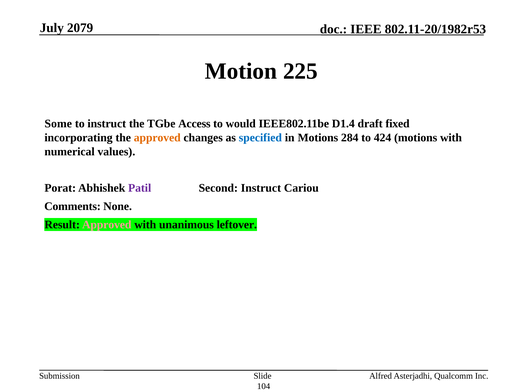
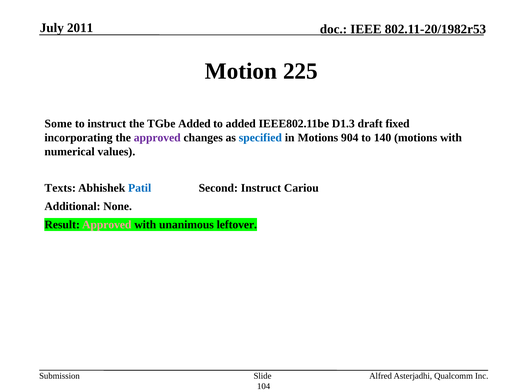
2079: 2079 -> 2011 (80, 28)
TGbe Access: Access -> Added (194, 124)
to would: would -> added (241, 124)
D1.4: D1.4 -> D1.3 (343, 124)
approved colour: orange -> purple (157, 138)
284: 284 -> 904 (350, 138)
424: 424 -> 140 (383, 138)
Porat: Porat -> Texts (60, 188)
Patil colour: purple -> blue (140, 188)
Comments: Comments -> Additional (72, 207)
